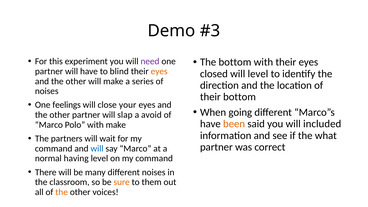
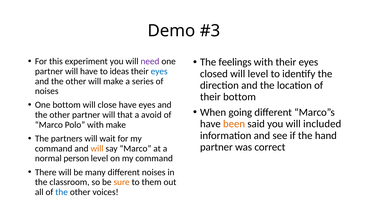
The bottom: bottom -> feelings (235, 62)
blind: blind -> ideas (119, 71)
eyes colour: orange -> blue (159, 71)
One feelings: feelings -> bottom (67, 105)
close your: your -> have (128, 105)
slap: slap -> that (125, 115)
what: what -> hand (326, 135)
will colour: blue -> orange (97, 149)
having: having -> person (76, 158)
the colour: orange -> blue (62, 192)
